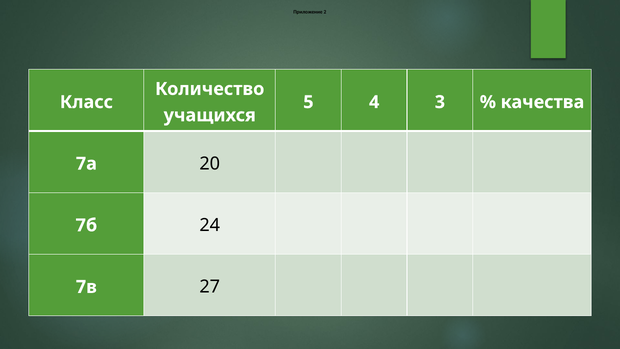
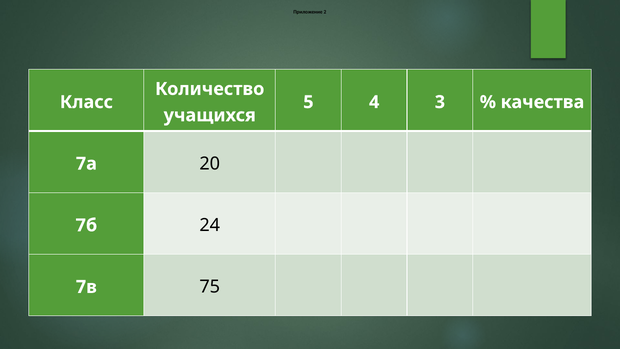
27: 27 -> 75 (210, 287)
